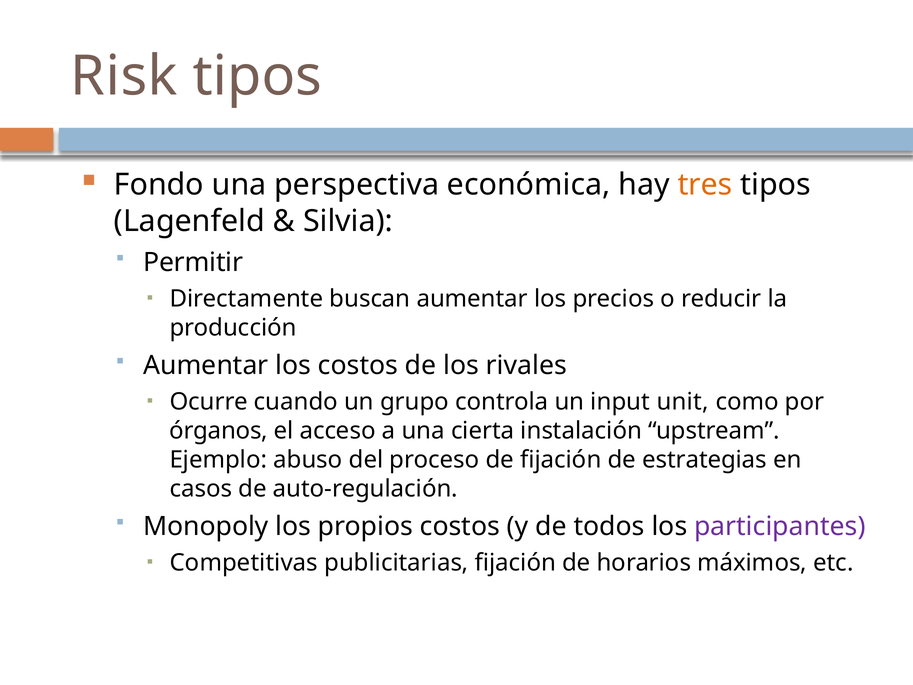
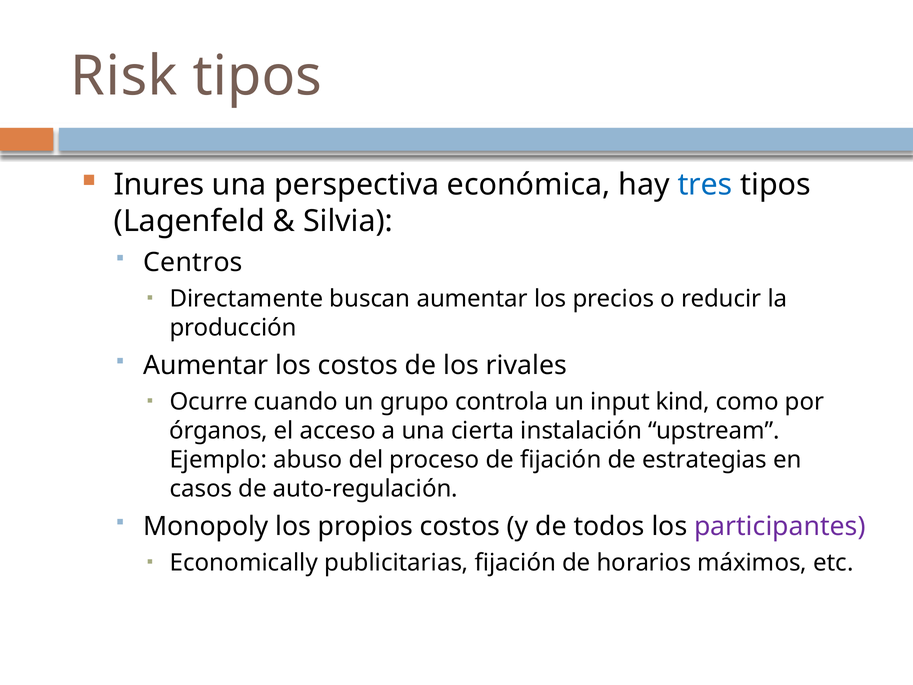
Fondo: Fondo -> Inures (159, 185)
tres colour: orange -> blue (705, 185)
Permitir: Permitir -> Centros (193, 262)
unit: unit -> kind (683, 402)
Competitivas: Competitivas -> Economically (244, 563)
